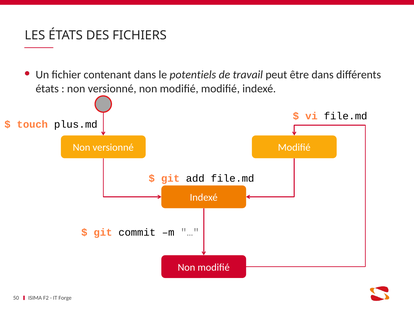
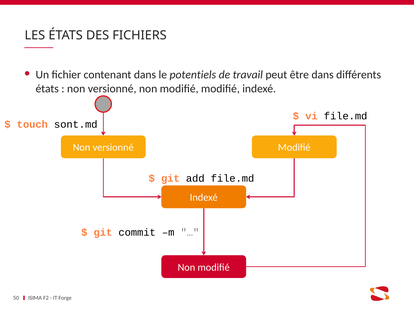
plus.md: plus.md -> sont.md (76, 125)
